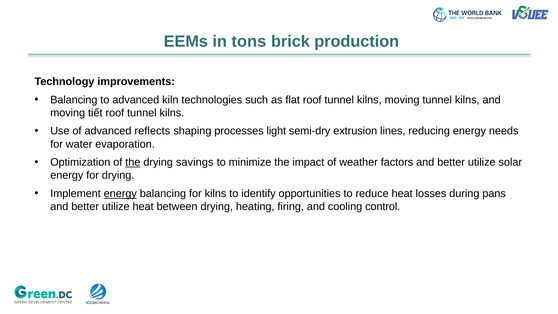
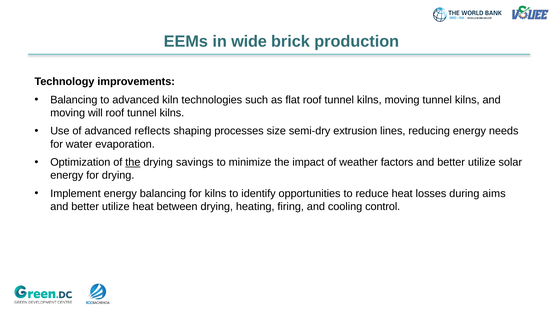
tons: tons -> wide (249, 41)
tiết: tiết -> will (95, 113)
light: light -> size (276, 131)
energy underline: present -> none (120, 194)
pans: pans -> aims (494, 194)
